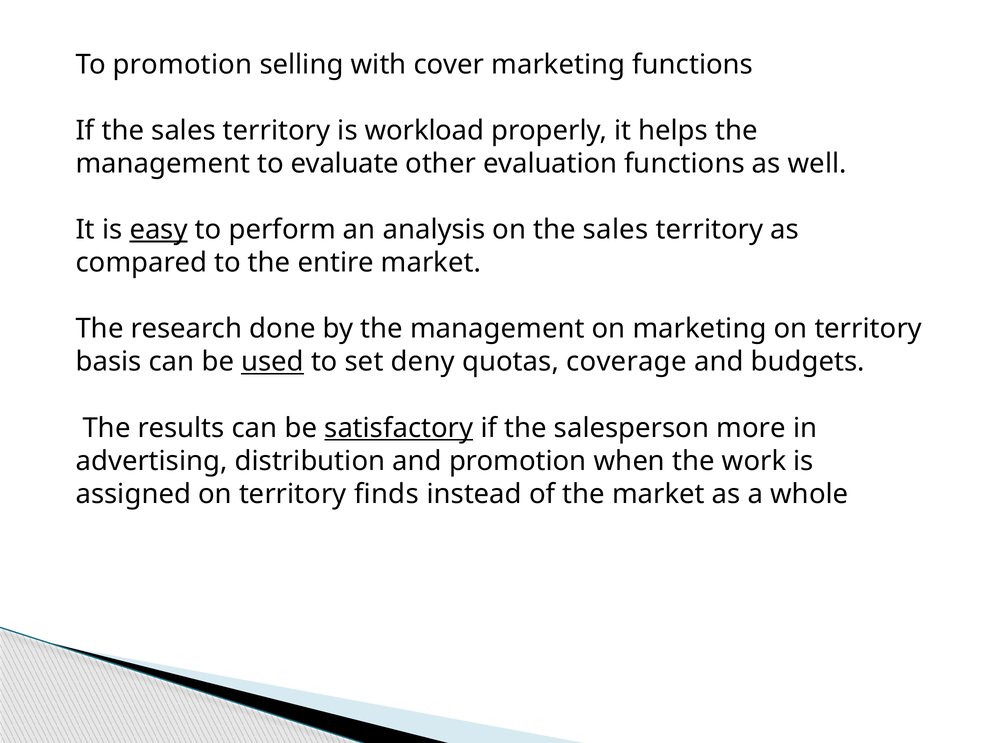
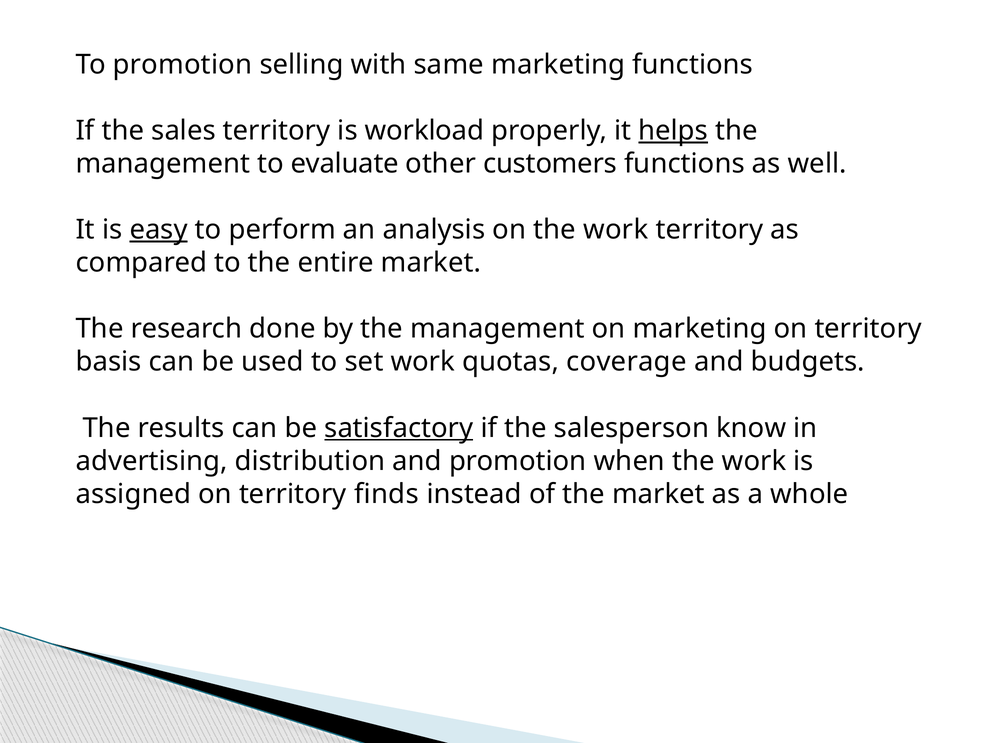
cover: cover -> same (449, 65)
helps underline: none -> present (673, 131)
evaluation: evaluation -> customers (550, 164)
on the sales: sales -> work (616, 230)
used underline: present -> none (273, 362)
set deny: deny -> work (423, 362)
more: more -> know (751, 428)
